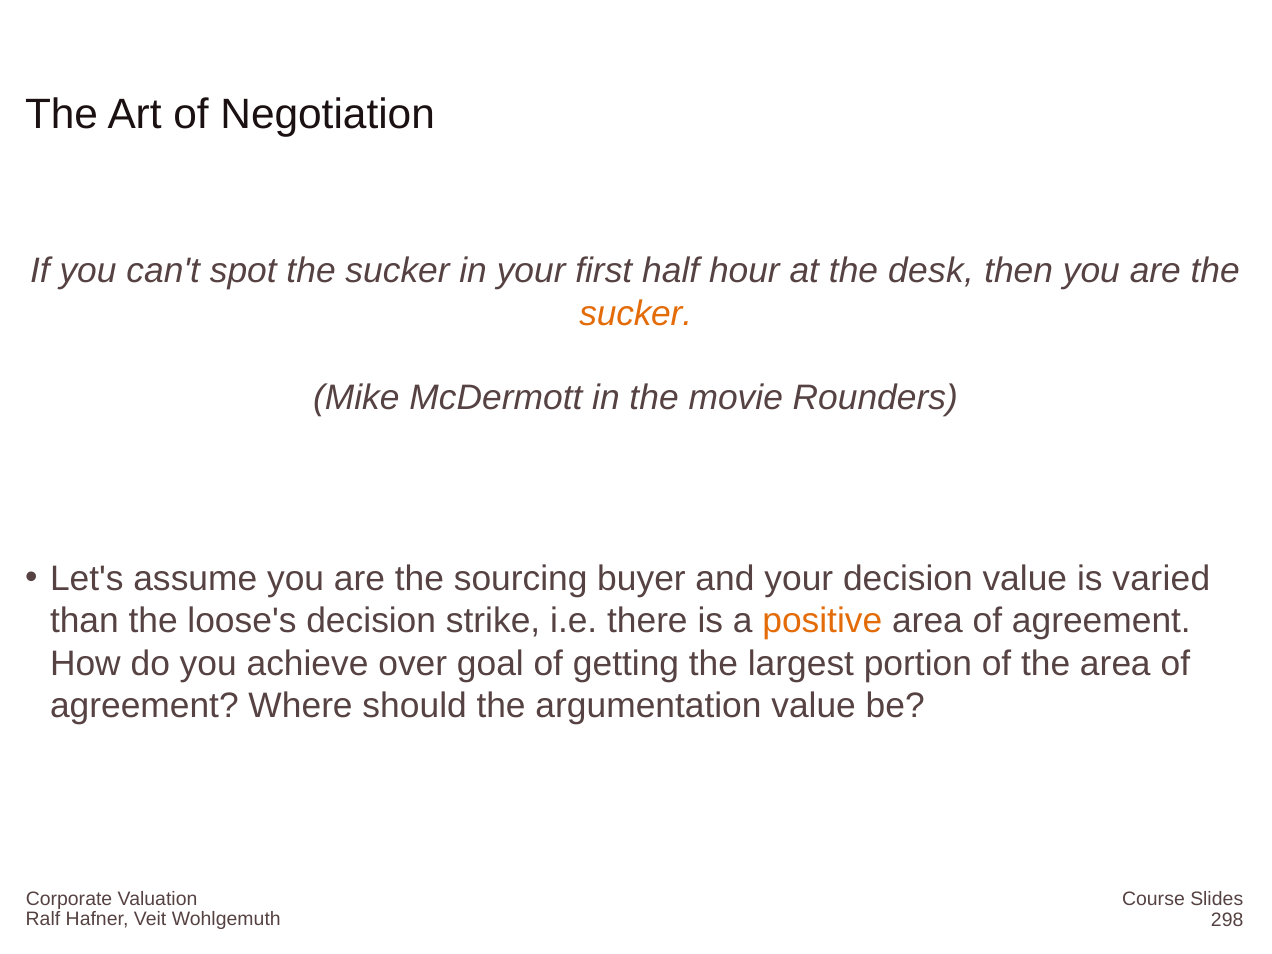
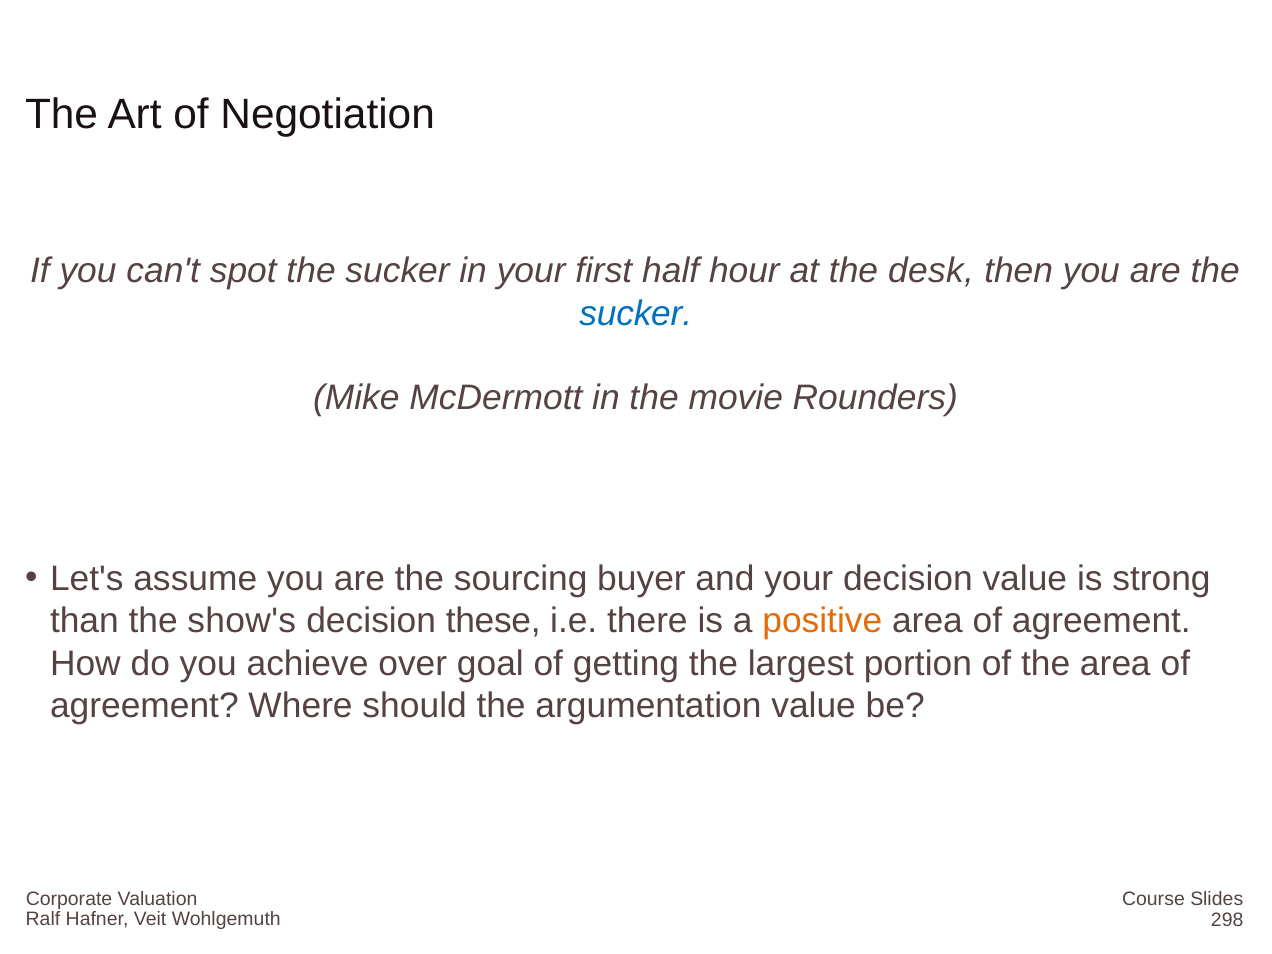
sucker colour: orange -> blue (636, 313)
varied: varied -> strong (1162, 579)
loose's: loose's -> show's (242, 621)
strike: strike -> these (493, 621)
